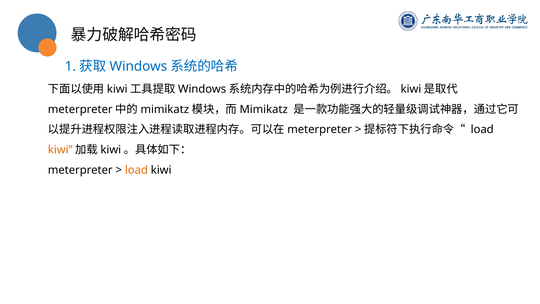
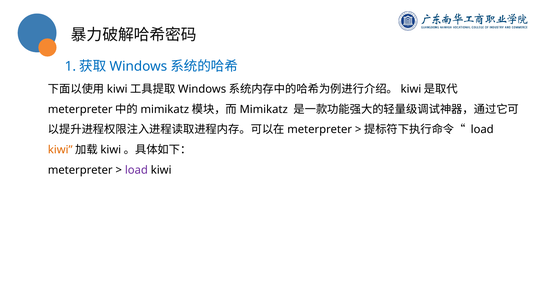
load colour: orange -> purple (136, 170)
